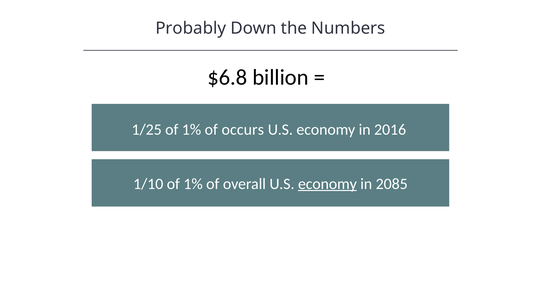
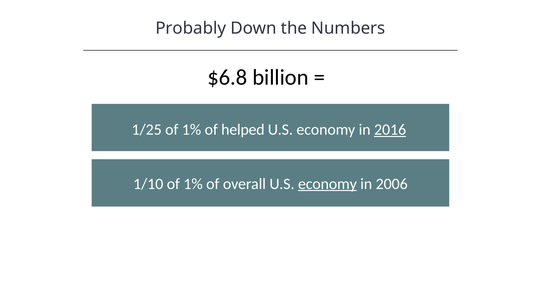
occurs: occurs -> helped (243, 130)
2016 underline: none -> present (390, 130)
2085: 2085 -> 2006 (392, 184)
